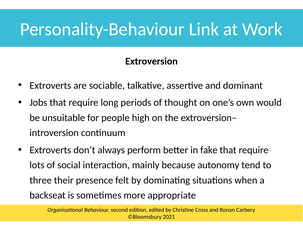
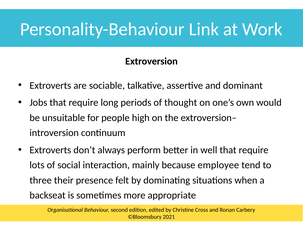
fake: fake -> well (209, 150)
autonomy: autonomy -> employee (218, 165)
